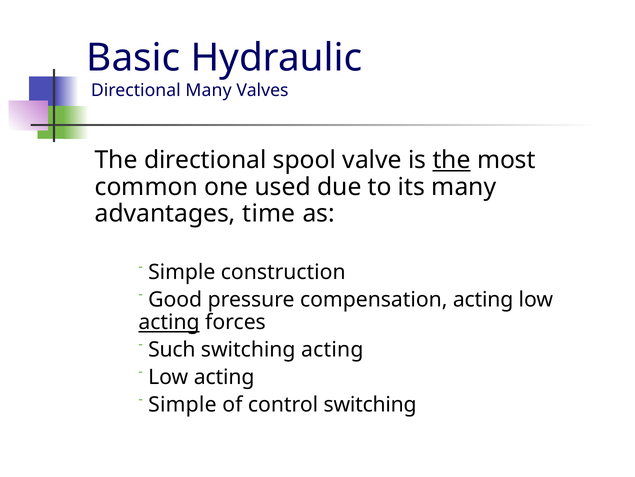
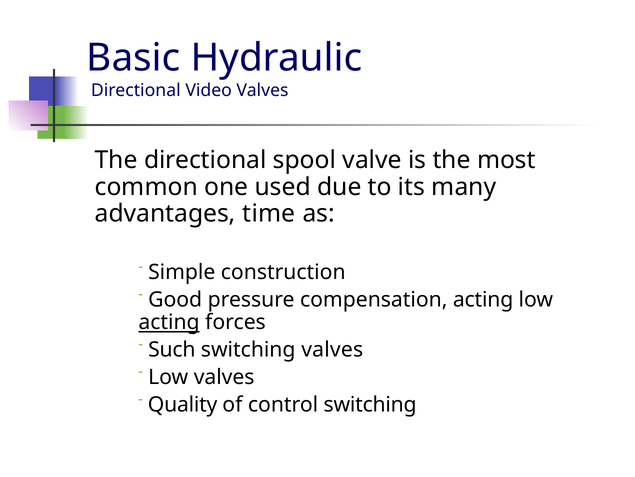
Directional Many: Many -> Video (209, 90)
the underline: present -> none (452, 160)
switching acting: acting -> valves (332, 349)
acting: acting -> valves (224, 377)
Simple: Simple -> Quality (183, 404)
